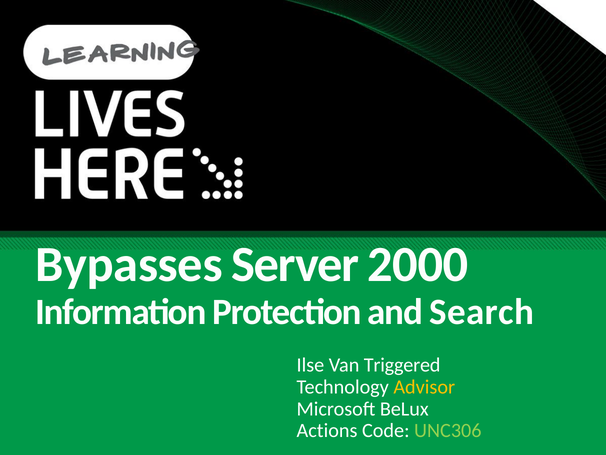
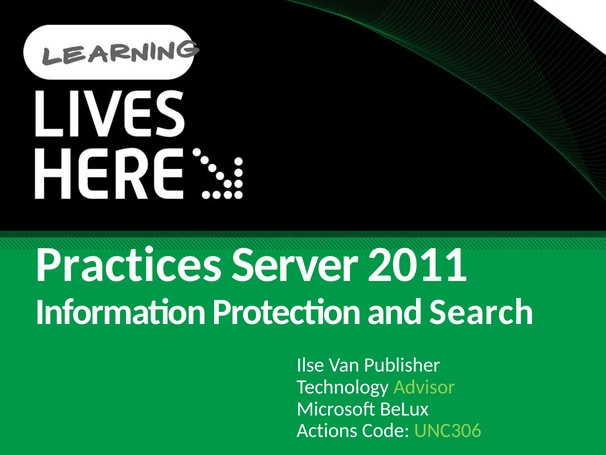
Bypasses: Bypasses -> Practices (129, 264)
2000: 2000 -> 2011 (418, 264)
Triggered: Triggered -> Publisher (402, 365)
Advisor colour: yellow -> light green (424, 387)
